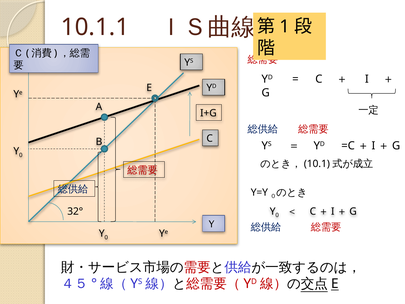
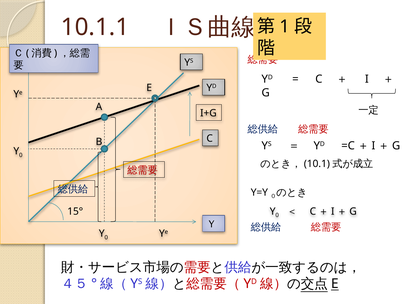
32°: 32° -> 15° (75, 211)
